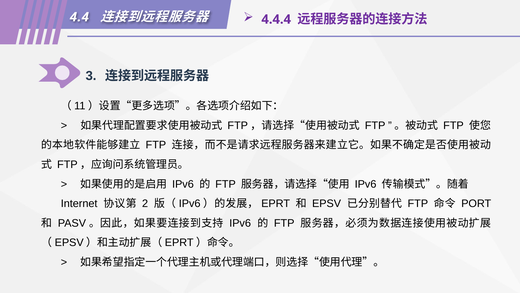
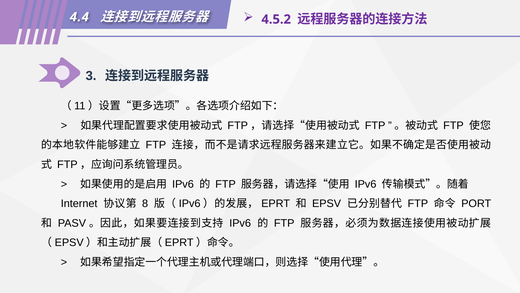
4.4.4: 4.4.4 -> 4.5.2 (276, 19)
2: 2 -> 8 (145, 203)
